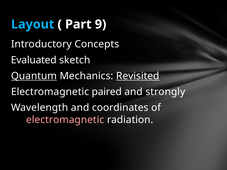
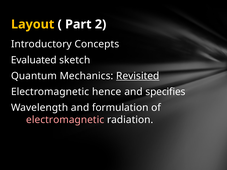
Layout colour: light blue -> yellow (33, 24)
9: 9 -> 2 (101, 24)
Quantum underline: present -> none (34, 76)
paired: paired -> hence (107, 92)
strongly: strongly -> specifies (165, 92)
coordinates: coordinates -> formulation (120, 108)
